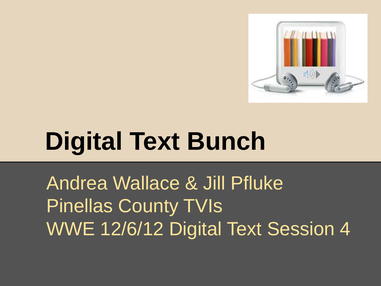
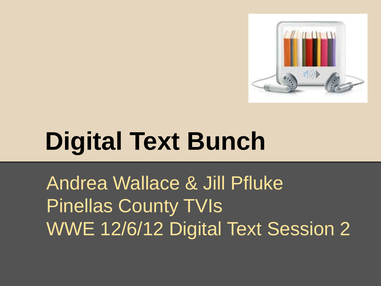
4: 4 -> 2 (345, 229)
